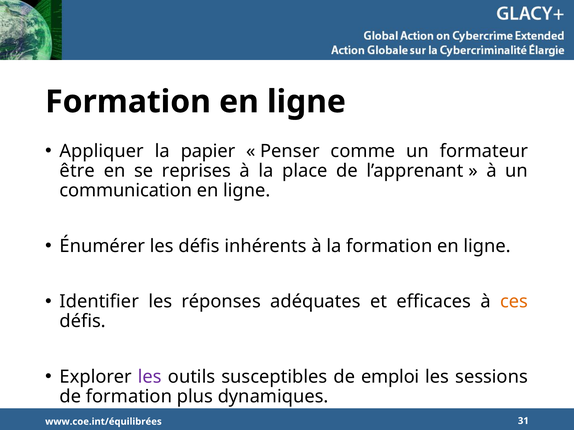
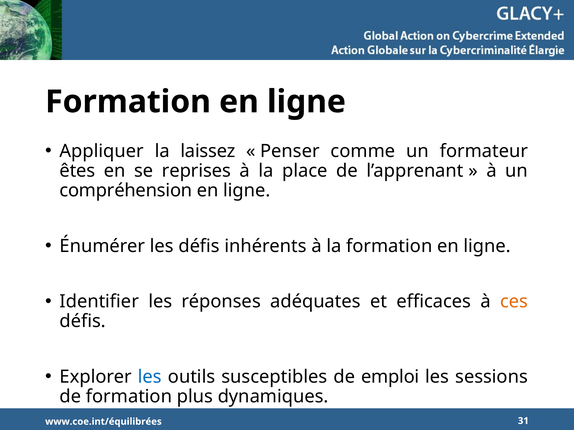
papier: papier -> laissez (208, 151)
être: être -> êtes (77, 171)
communication: communication -> compréhension (126, 191)
les colour: purple -> blue (150, 377)
